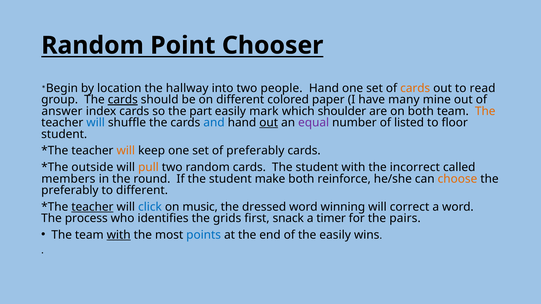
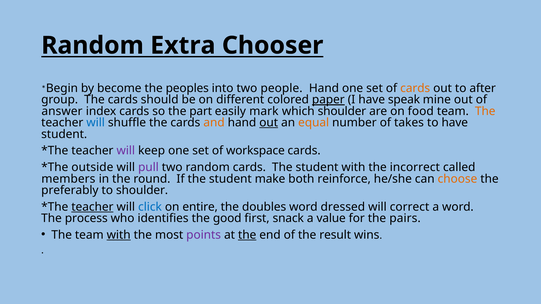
Point: Point -> Extra (183, 45)
location: location -> become (119, 88)
hallway: hallway -> peoples (187, 88)
read: read -> after (483, 88)
cards underline: present -> none (123, 100)
paper underline: none -> present (328, 100)
many: many -> speak (404, 100)
on both: both -> food (421, 111)
and colour: blue -> orange (214, 123)
equal colour: purple -> orange (314, 123)
listed: listed -> takes (409, 123)
to floor: floor -> have (455, 123)
will colour: orange -> purple (126, 151)
of preferably: preferably -> workspace (255, 151)
pull colour: orange -> purple (148, 167)
to different: different -> shoulder (142, 190)
music: music -> entire (200, 207)
dressed: dressed -> doubles (264, 207)
winning: winning -> dressed (343, 207)
grids: grids -> good (227, 219)
timer: timer -> value (331, 219)
points colour: blue -> purple (204, 235)
the underline: none -> present (247, 235)
the easily: easily -> result (335, 235)
